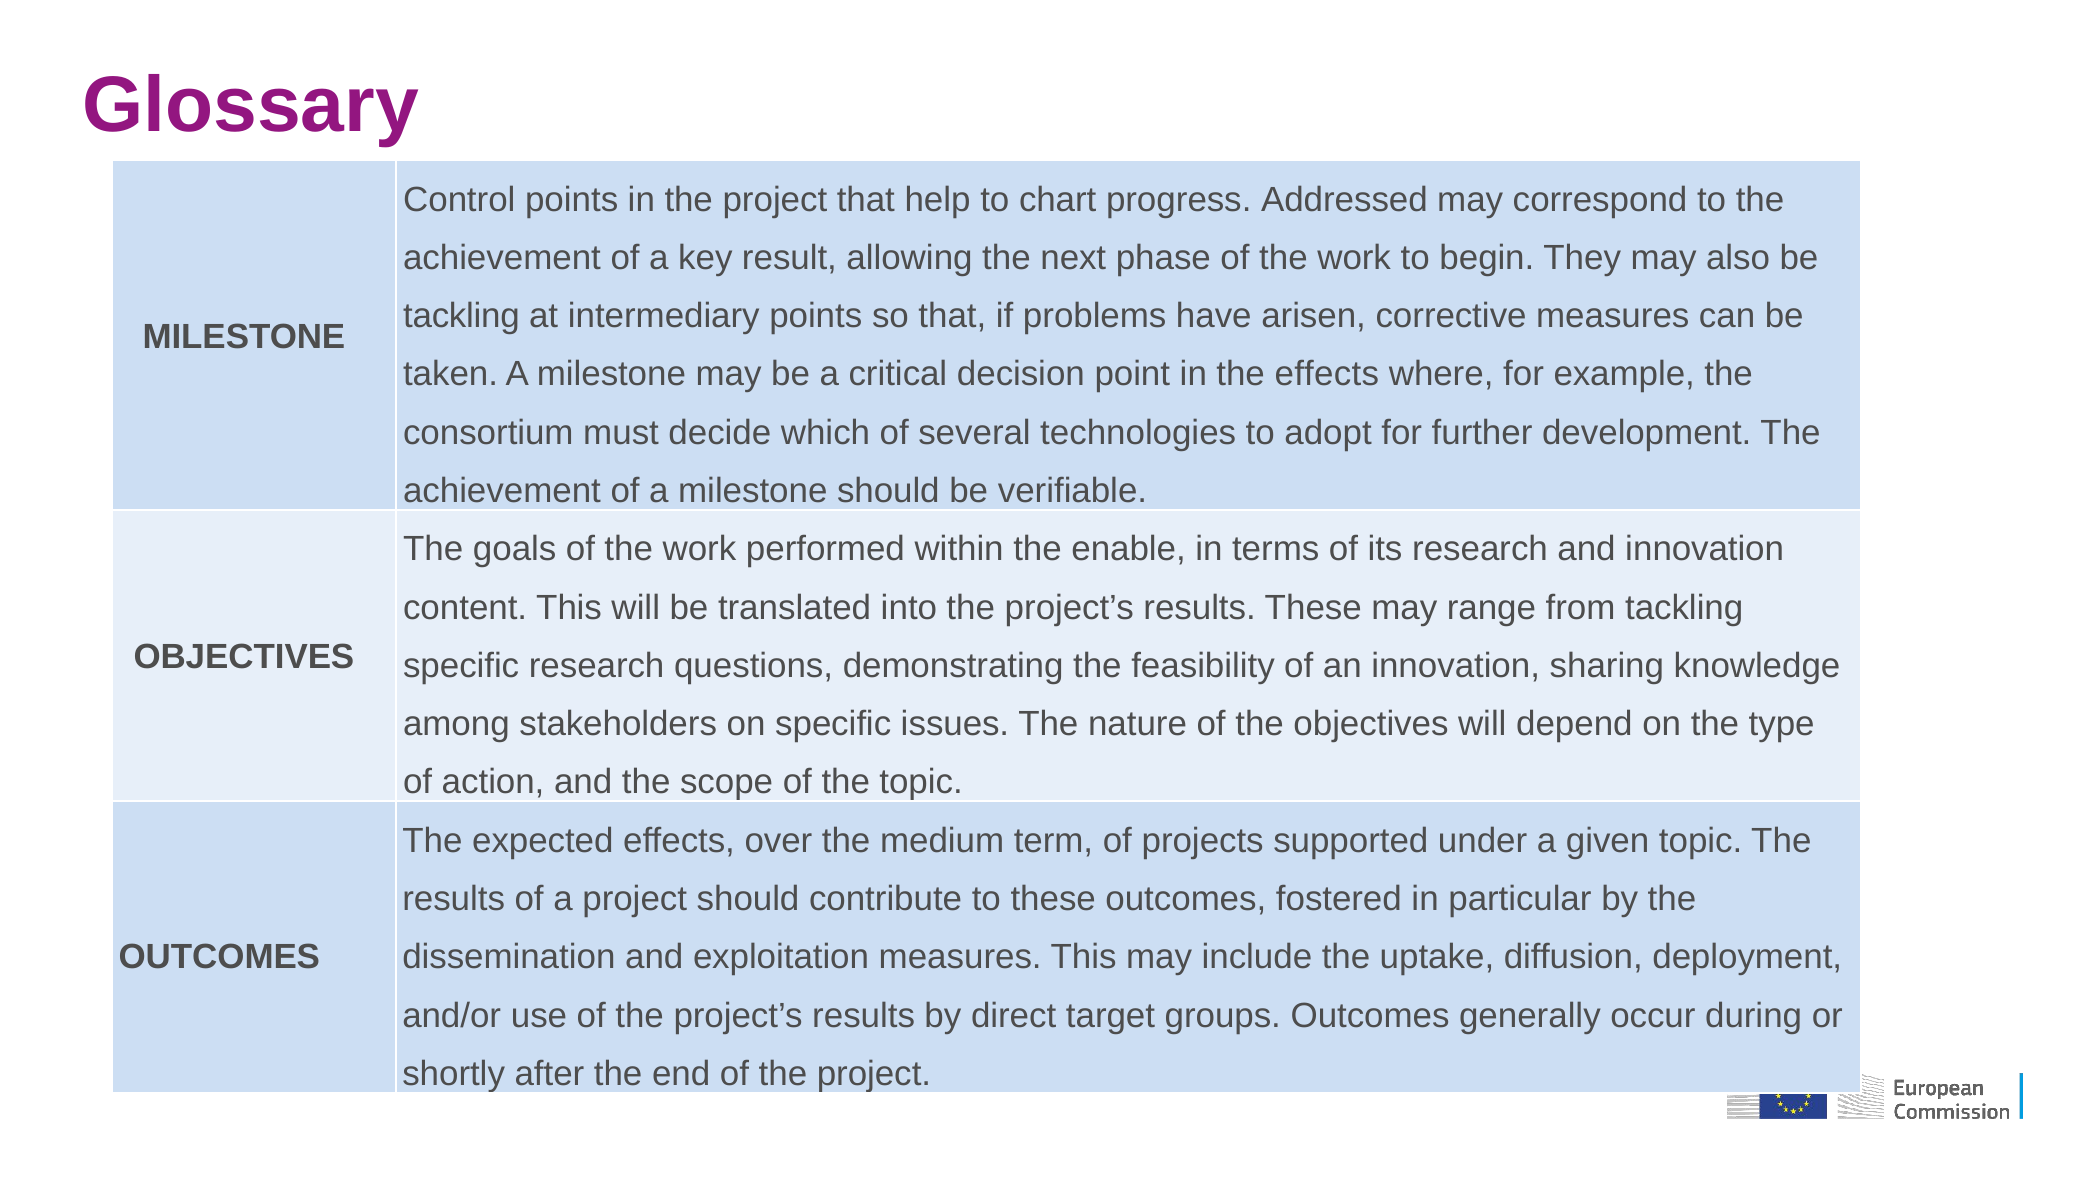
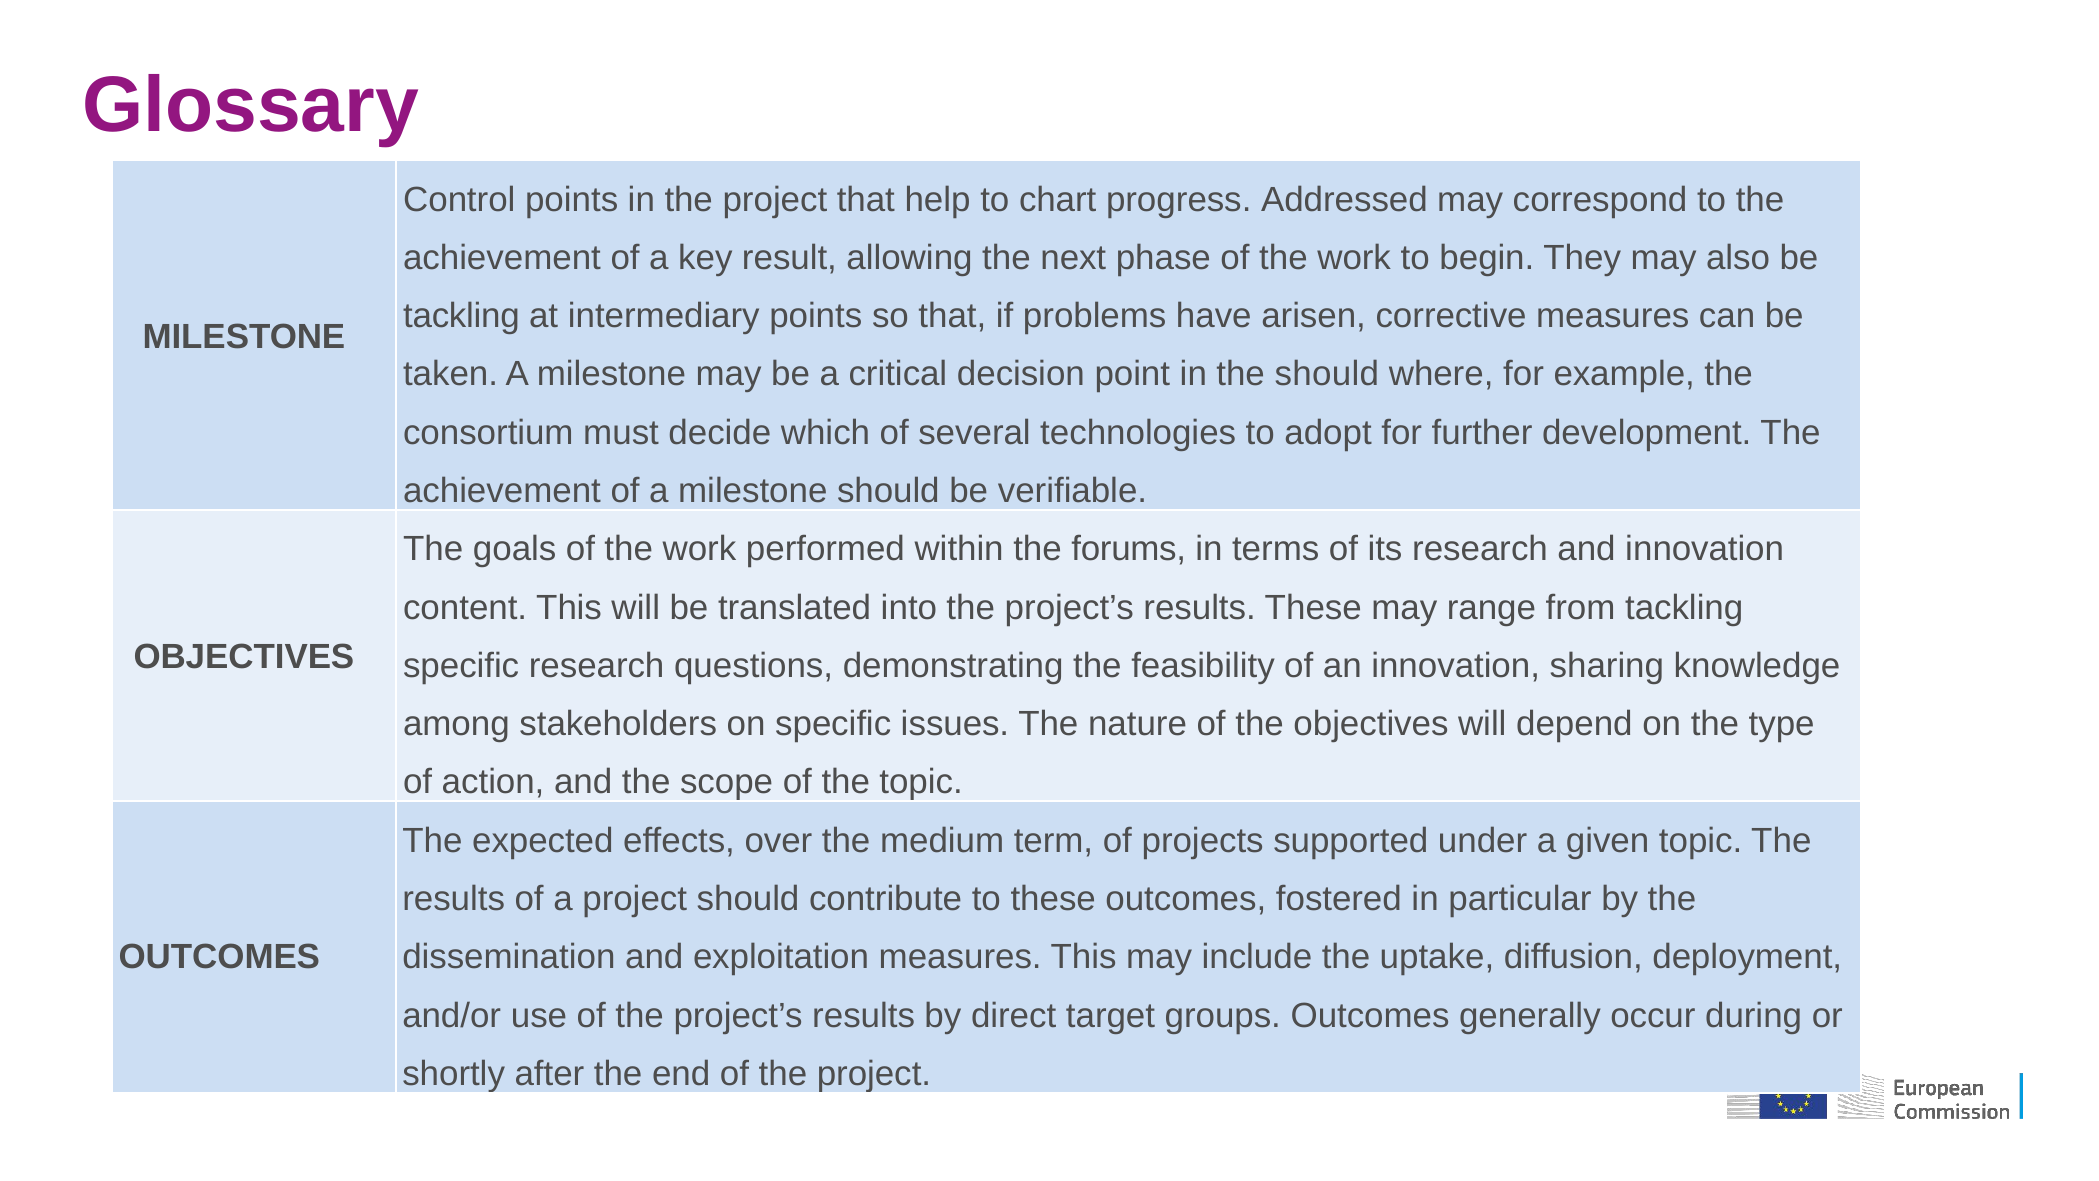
the effects: effects -> should (1327, 374)
enable: enable -> forums (1129, 549)
